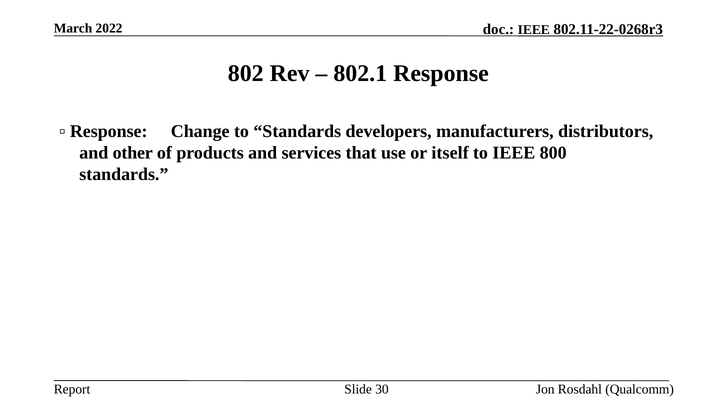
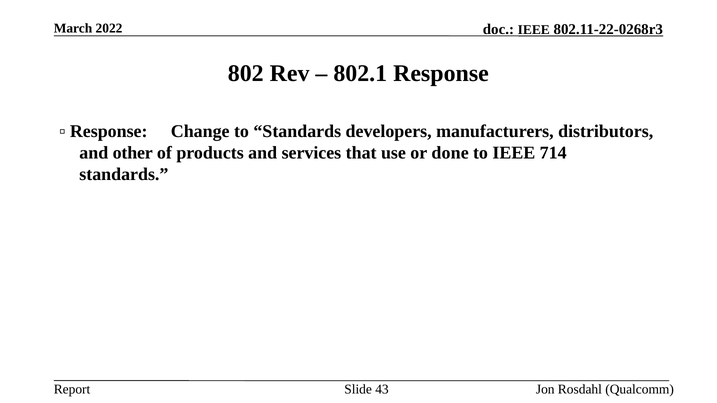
itself: itself -> done (450, 153)
800: 800 -> 714 (553, 153)
30: 30 -> 43 (382, 390)
